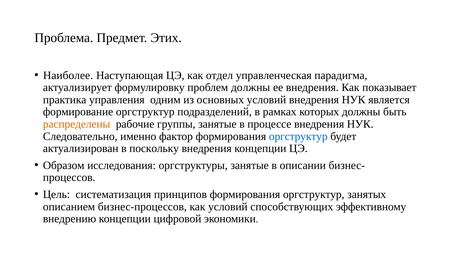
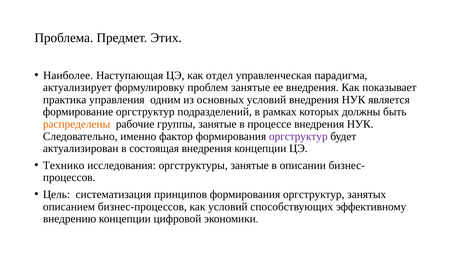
проблем должны: должны -> занятые (251, 88)
оргструктур colour: blue -> purple (298, 136)
поскольку: поскольку -> состоящая (154, 149)
Образом: Образом -> Технико (64, 166)
